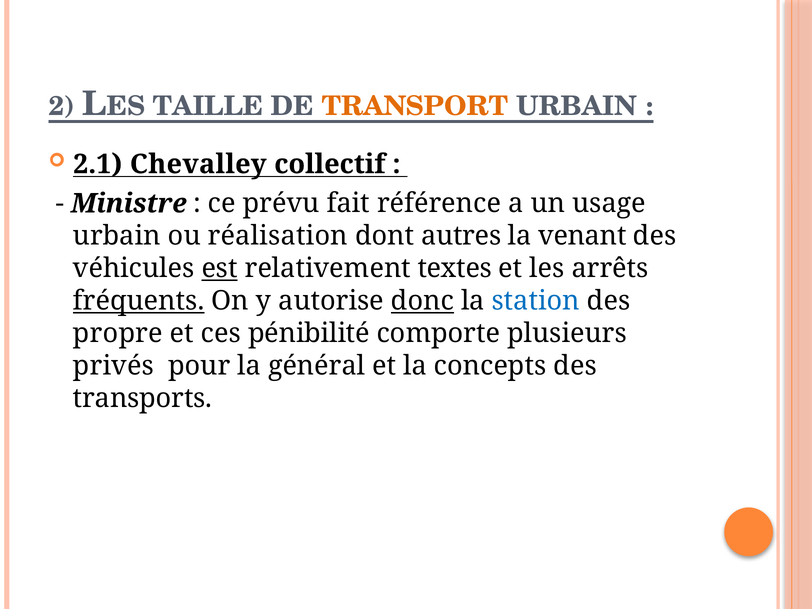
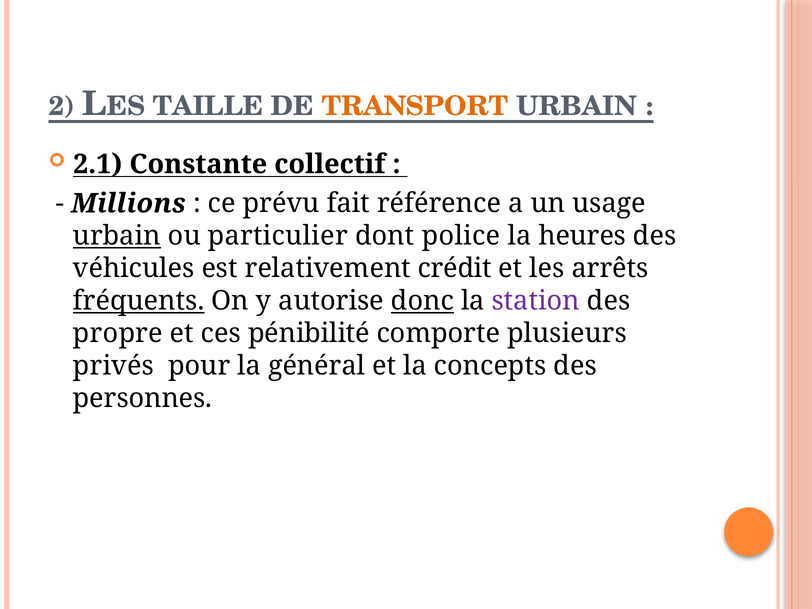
Chevalley: Chevalley -> Constante (198, 164)
Ministre: Ministre -> Millions (128, 203)
urbain underline: none -> present (117, 236)
réalisation: réalisation -> particulier (278, 236)
autres: autres -> police (461, 236)
venant: venant -> heures (582, 236)
est underline: present -> none (220, 268)
textes: textes -> crédit (455, 268)
station colour: blue -> purple (536, 301)
transports: transports -> personnes (143, 398)
